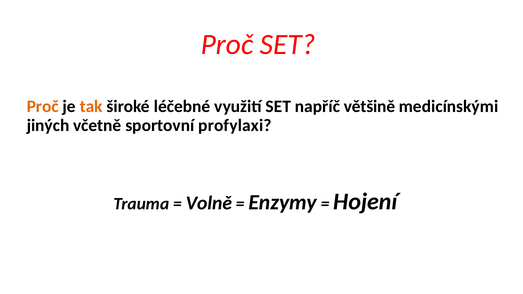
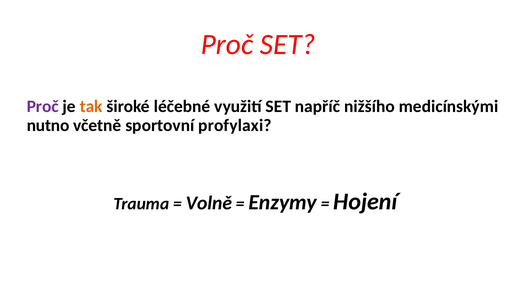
Proč colour: orange -> purple (43, 106)
většině: většině -> nižšího (369, 106)
jiných: jiných -> nutno (48, 125)
